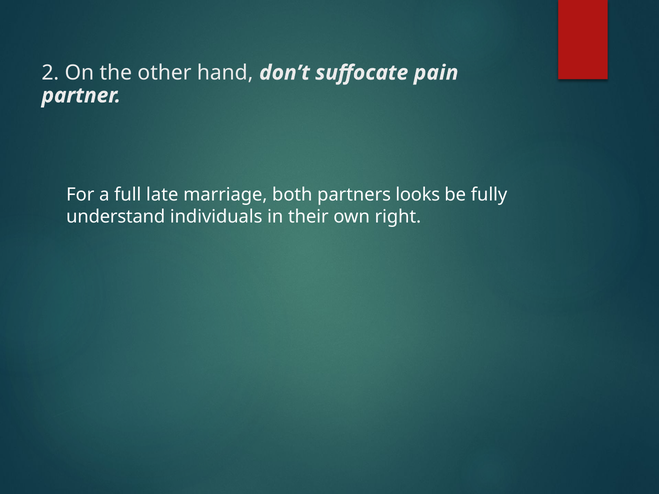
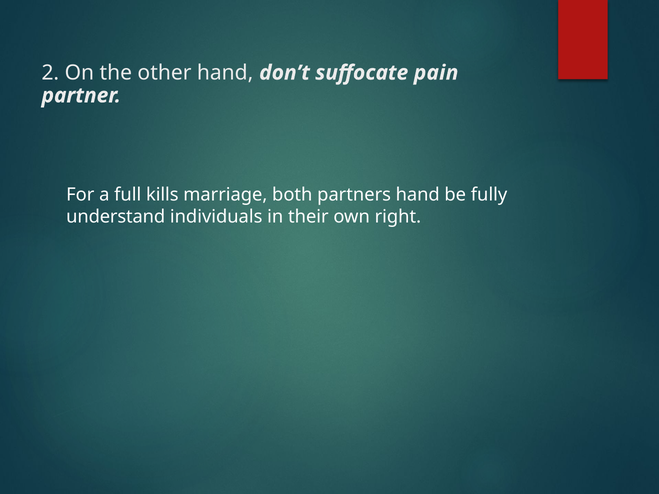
late: late -> kills (162, 195)
partners looks: looks -> hand (418, 195)
